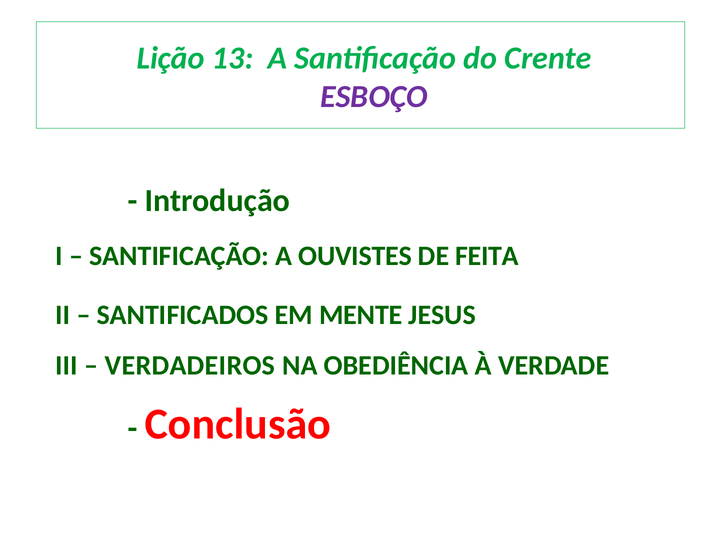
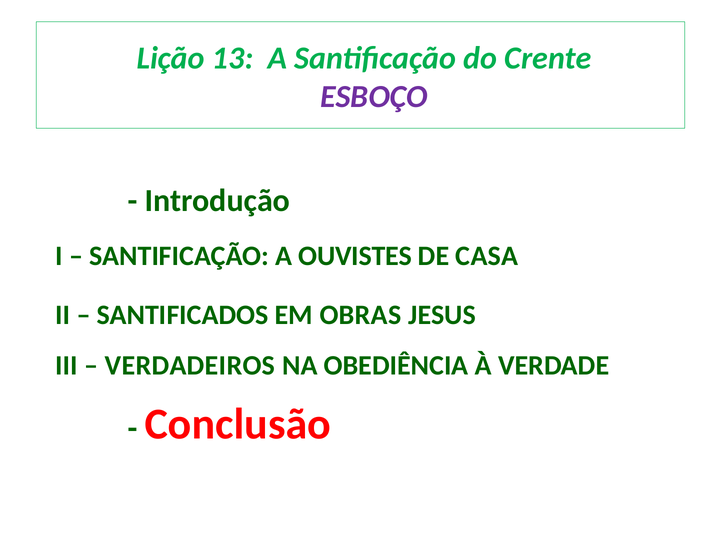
FEITA: FEITA -> CASA (487, 256)
MENTE: MENTE -> OBRAS (360, 315)
